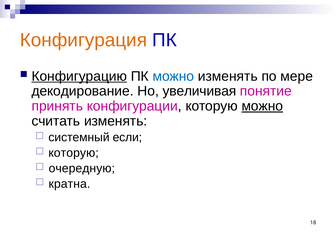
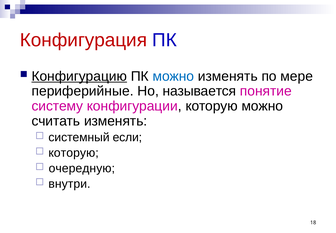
Конфигурация colour: orange -> red (83, 40)
декодирование: декодирование -> периферийные (83, 91)
увеличивая: увеличивая -> называется (199, 91)
принять: принять -> систему (57, 106)
можно underline: present -> none (262, 106)
кратна: кратна -> внутри (69, 184)
